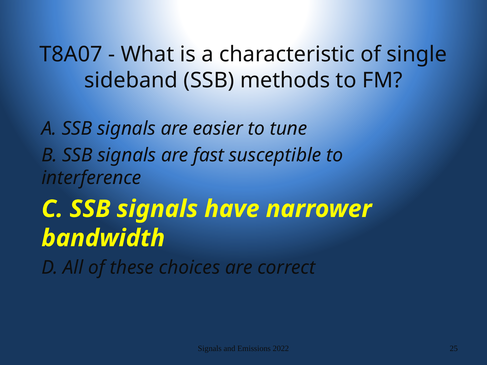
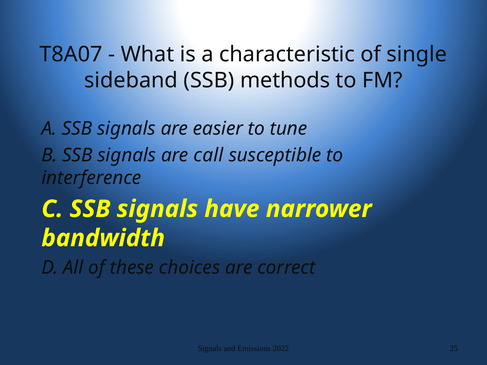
fast: fast -> call (208, 155)
